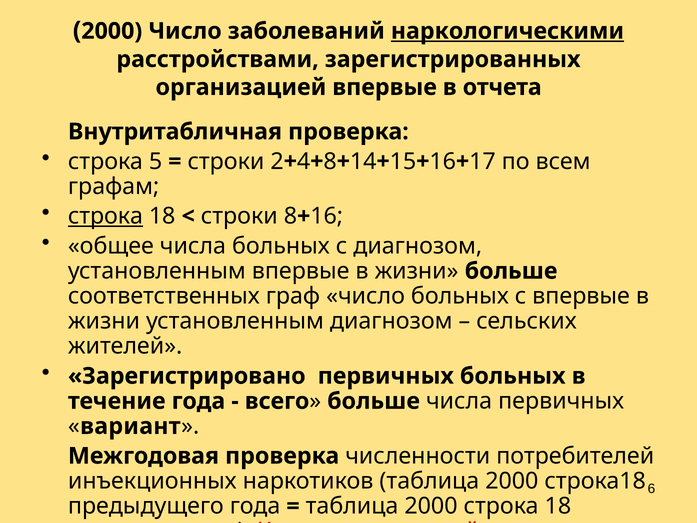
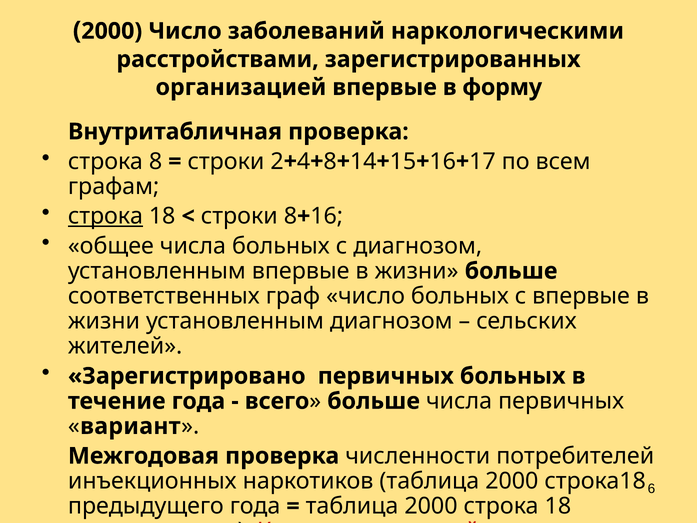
наркологическими underline: present -> none (507, 31)
отчета: отчета -> форму (502, 87)
строка 5: 5 -> 8 (156, 161)
